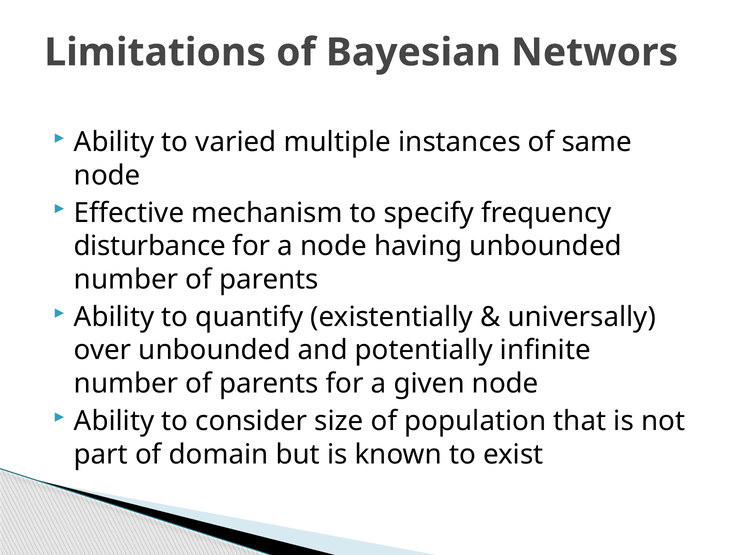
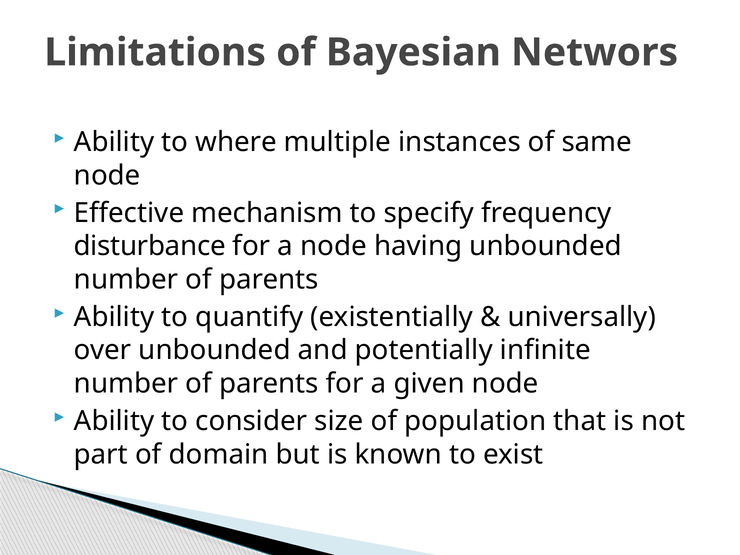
varied: varied -> where (236, 142)
